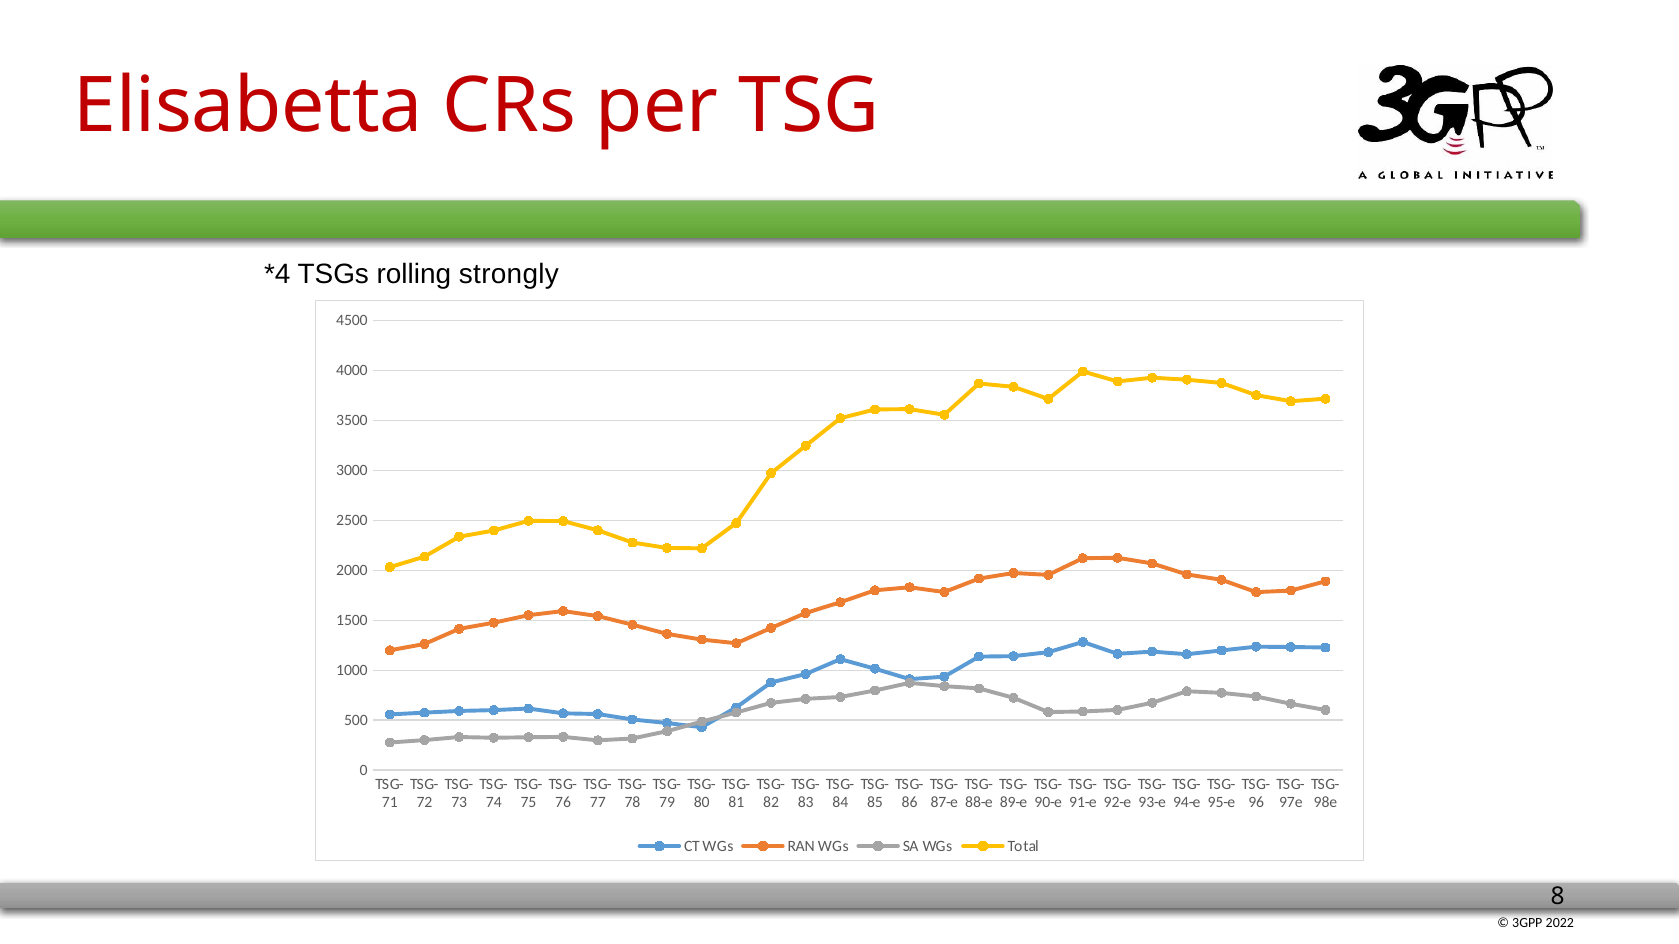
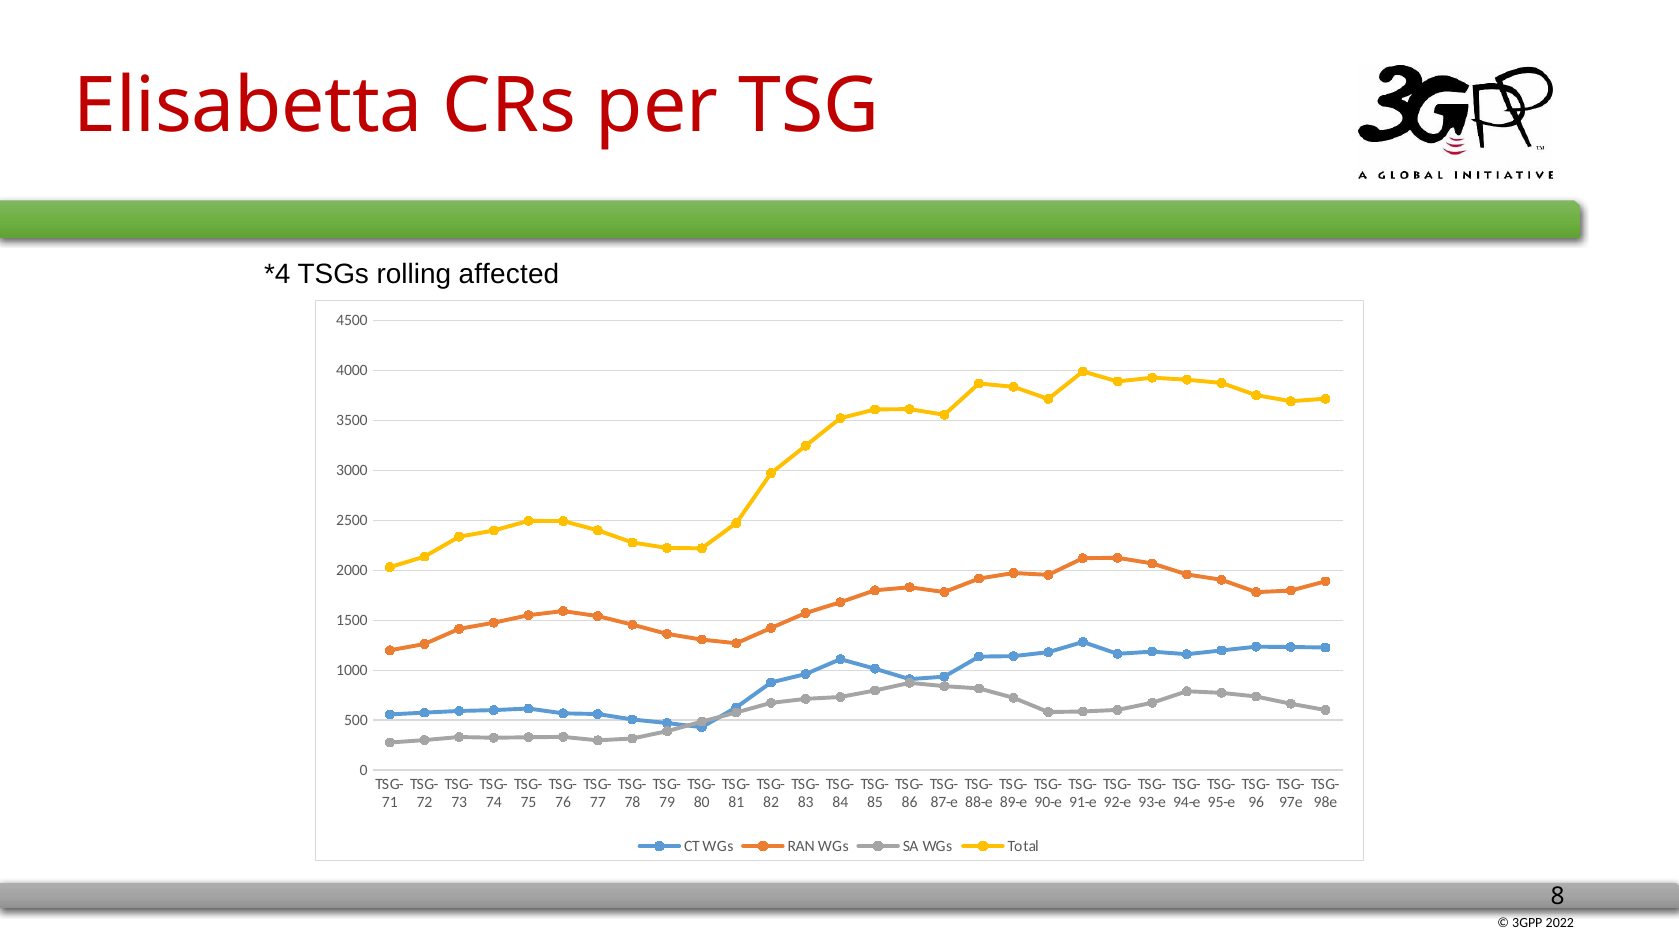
strongly: strongly -> affected (509, 274)
